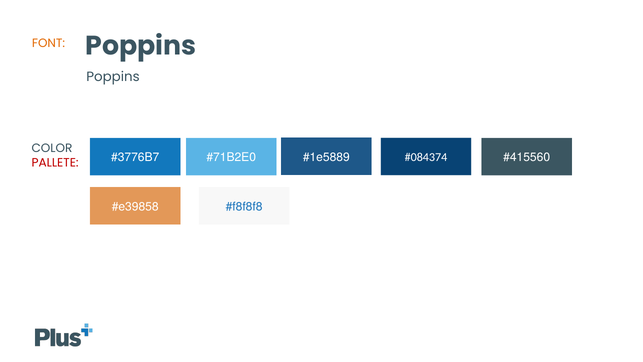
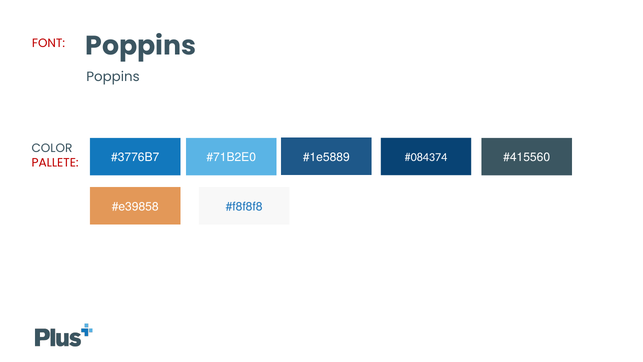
FONT colour: orange -> red (48, 43)
